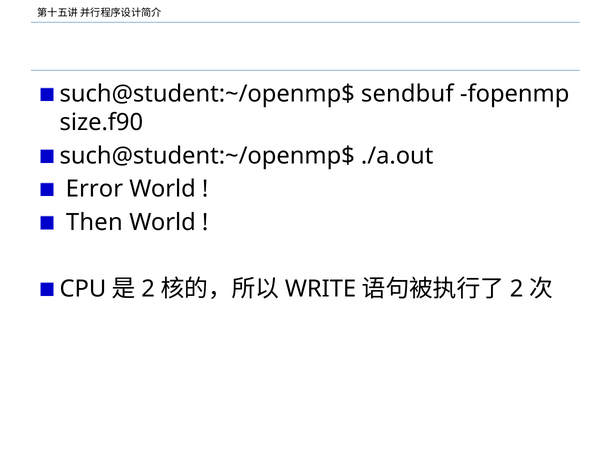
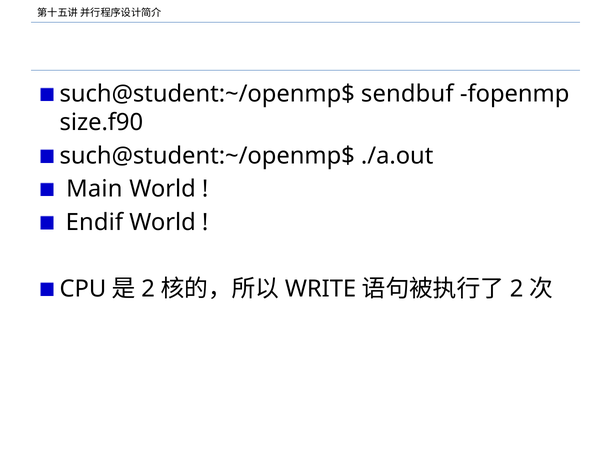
Error: Error -> Main (94, 189)
Then: Then -> Endif (94, 223)
